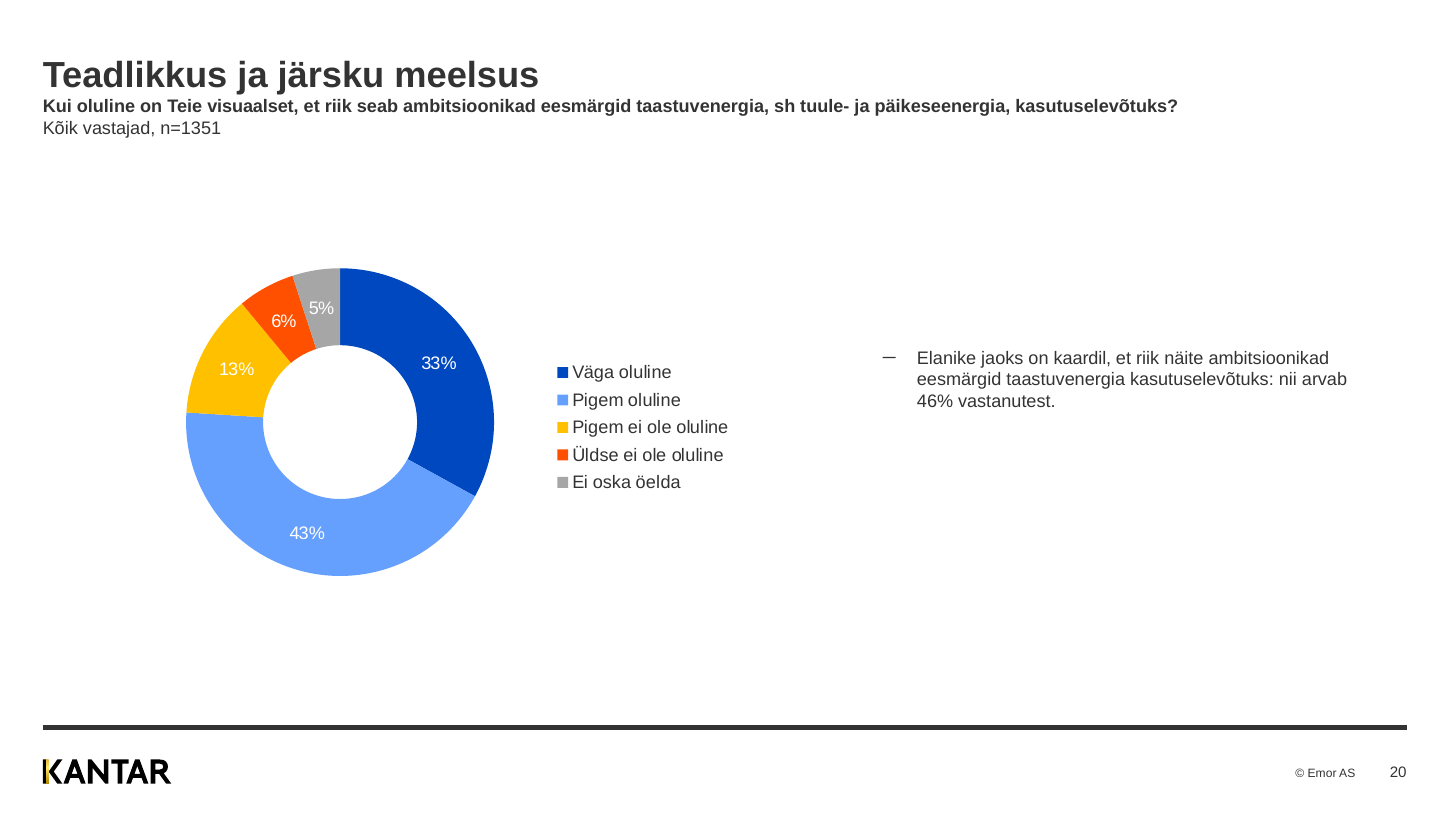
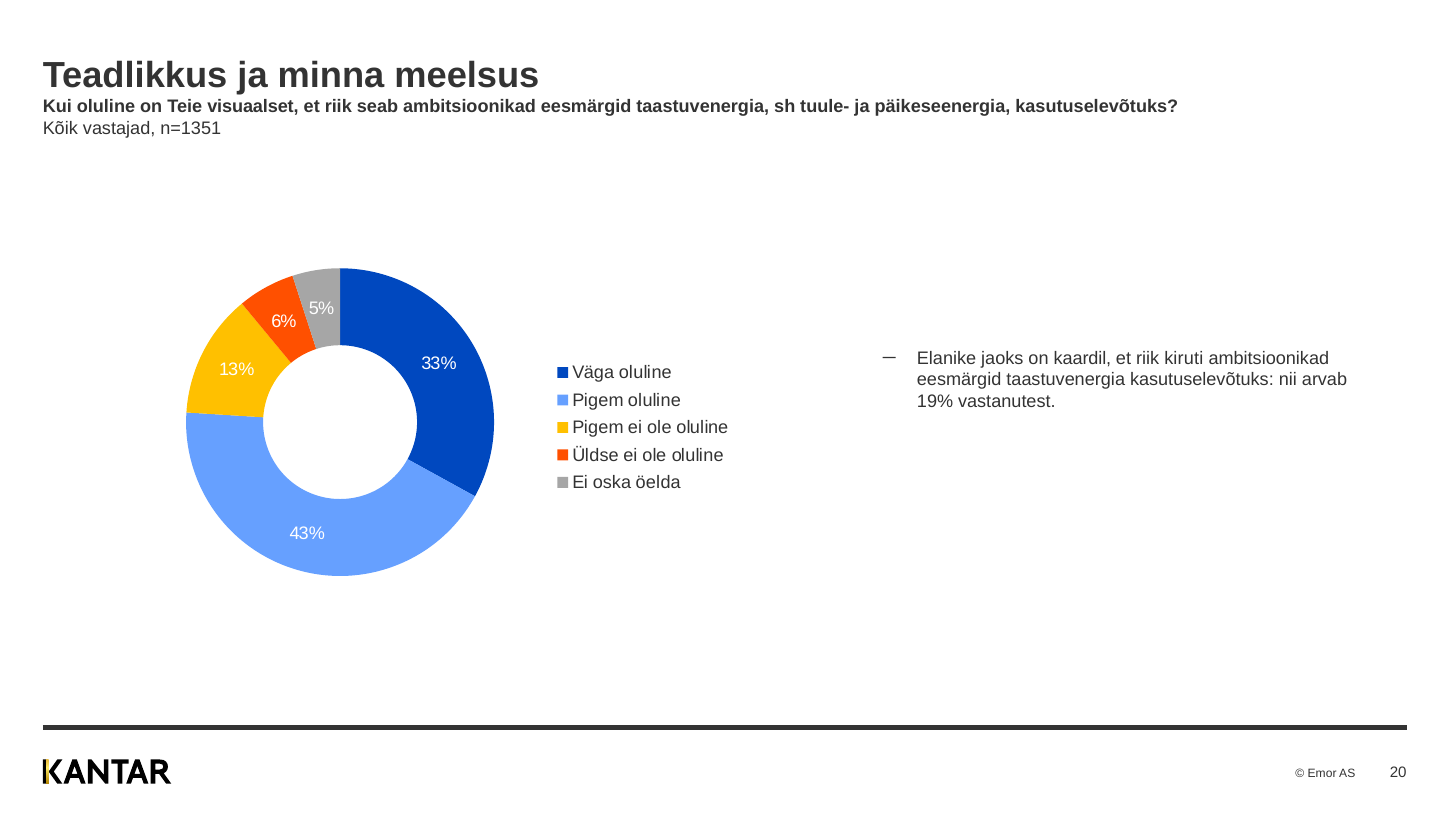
järsku: järsku -> minna (331, 76)
näite: näite -> kiruti (1184, 359)
46%: 46% -> 19% (935, 402)
